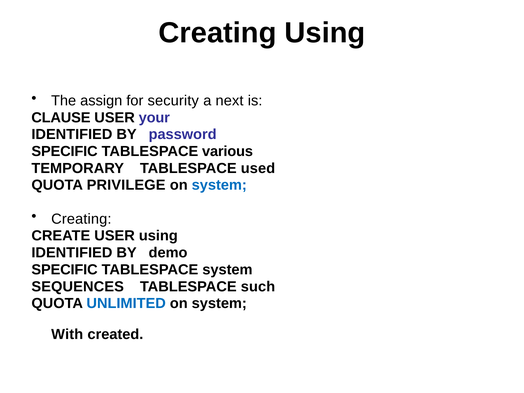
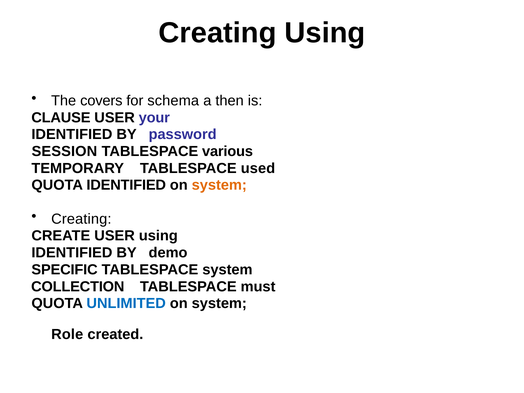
assign: assign -> covers (101, 101)
security: security -> schema (173, 101)
next: next -> then (230, 101)
SPECIFIC: SPECIFIC -> SESSION (64, 151)
QUOTA PRIVILEGE: PRIVILEGE -> IDENTIFIED (126, 185)
system colour: blue -> orange (219, 185)
SEQUENCES: SEQUENCES -> COLLECTION (78, 287)
such: such -> must (258, 287)
With: With -> Role (67, 334)
